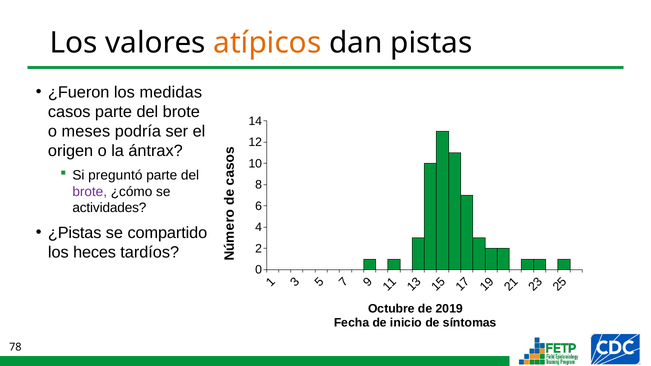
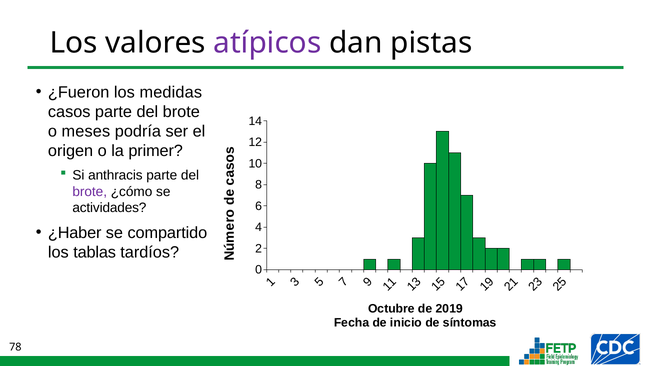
atípicos colour: orange -> purple (267, 43)
ántrax: ántrax -> primer (156, 151)
preguntó: preguntó -> anthracis (115, 175)
¿Pistas: ¿Pistas -> ¿Haber (75, 233)
heces: heces -> tablas (95, 252)
